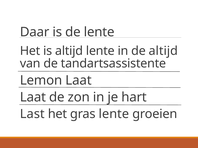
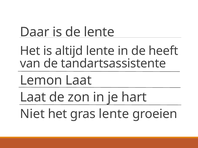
de altijd: altijd -> heeft (163, 51)
Last: Last -> Niet (32, 114)
